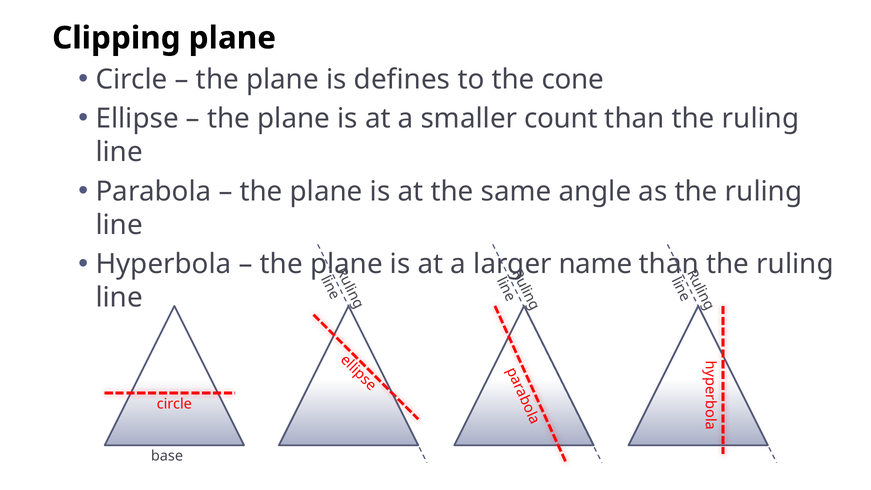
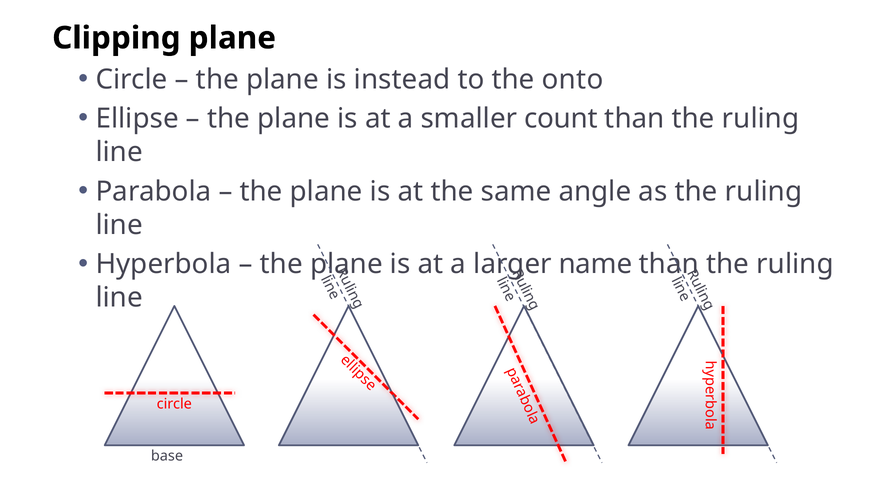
defines: defines -> instead (402, 79)
cone: cone -> onto (573, 79)
